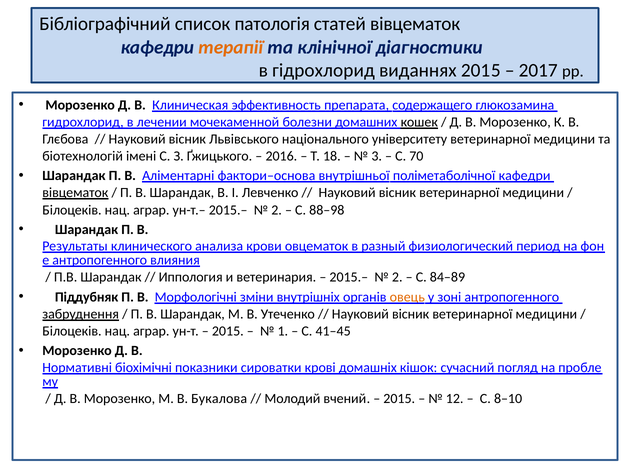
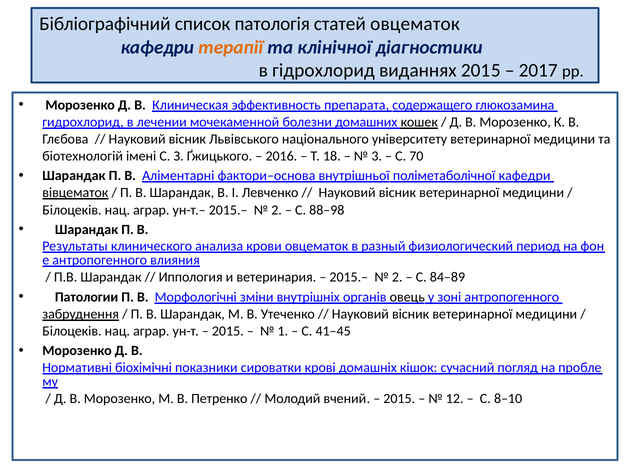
статей вівцематок: вівцематок -> овцематок (415, 24)
Піддубняк: Піддубняк -> Патологии (87, 297)
овець colour: orange -> black (407, 297)
Букалова: Букалова -> Петренко (219, 398)
